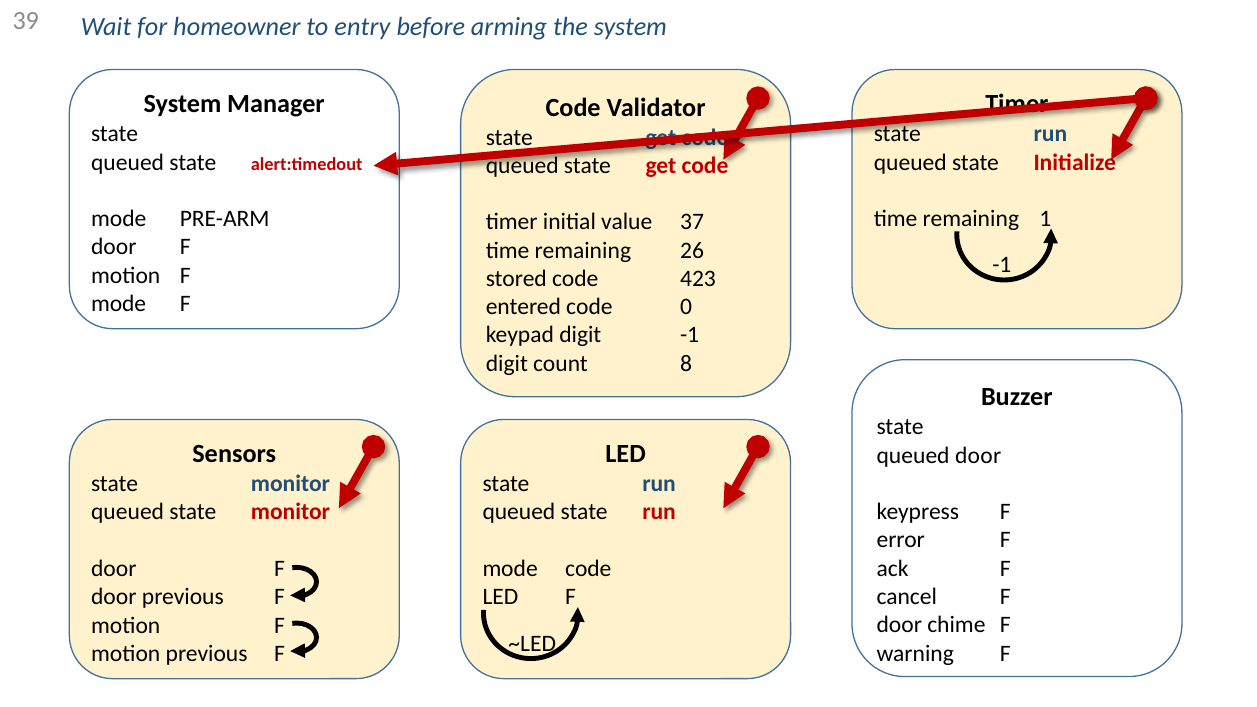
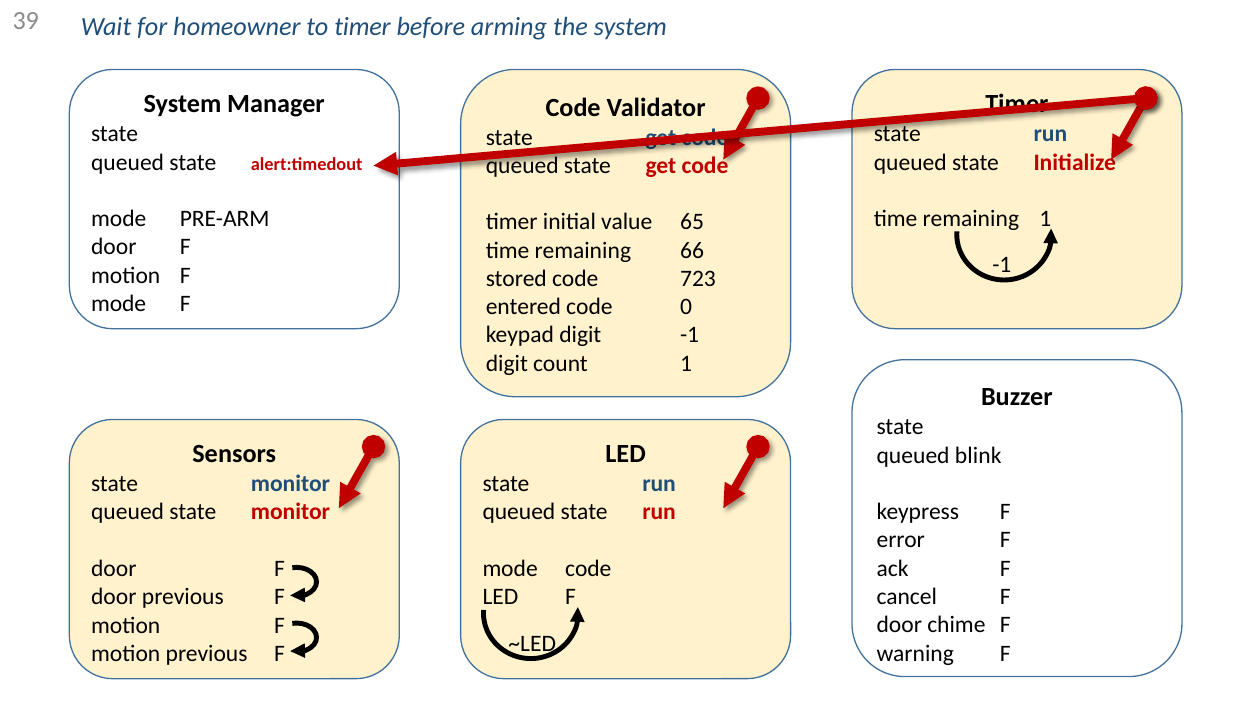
to entry: entry -> timer (363, 27)
37: 37 -> 65 (692, 222)
26: 26 -> 66 (692, 250)
423: 423 -> 723 (698, 279)
count 8: 8 -> 1 (686, 364)
queued door: door -> blink (978, 455)
